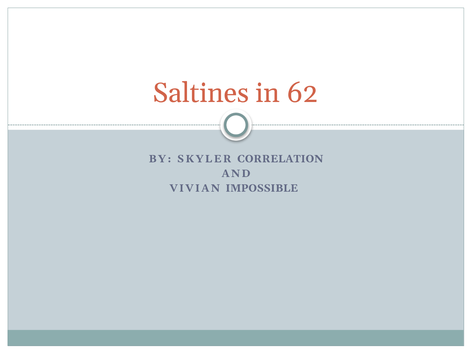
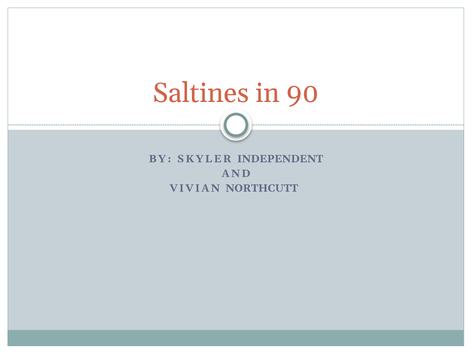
62: 62 -> 90 (303, 93)
CORRELATION: CORRELATION -> INDEPENDENT (280, 159)
IMPOSSIBLE: IMPOSSIBLE -> NORTHCUTT (262, 188)
